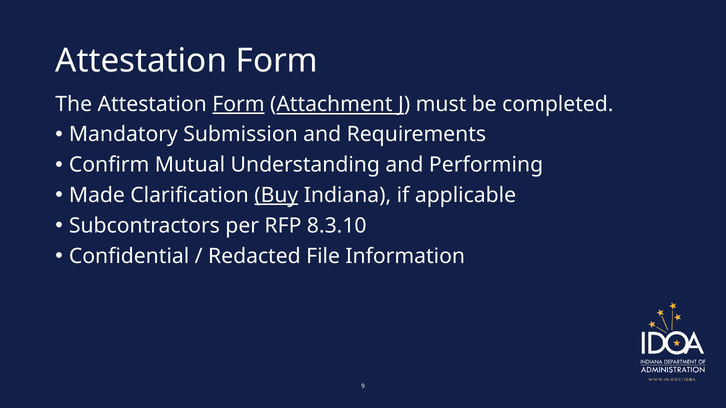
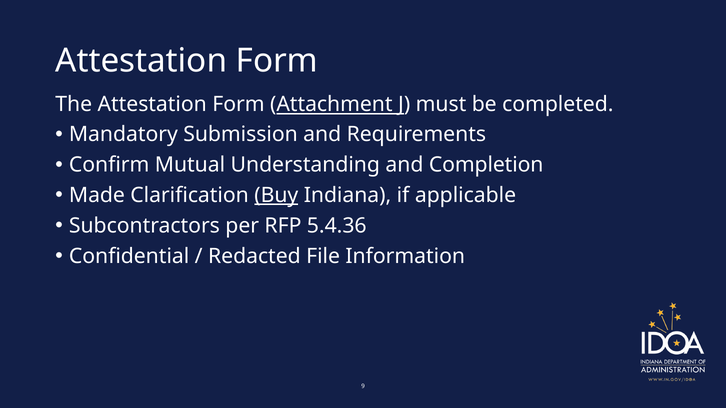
Form underline: present -> none (238, 104)
Performing: Performing -> Completion (486, 165)
8.3.10: 8.3.10 -> 5.4.36 (337, 226)
